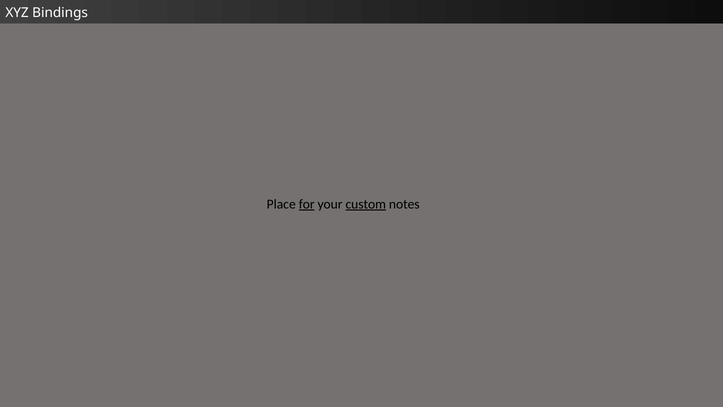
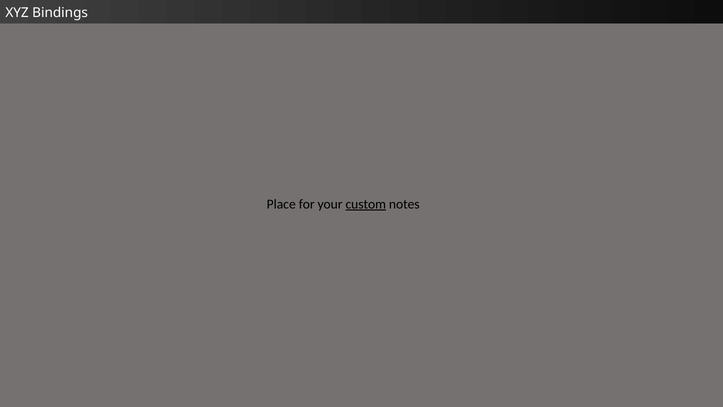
for underline: present -> none (307, 204)
